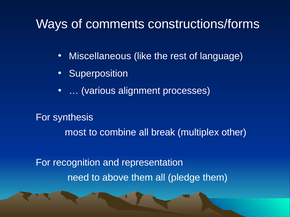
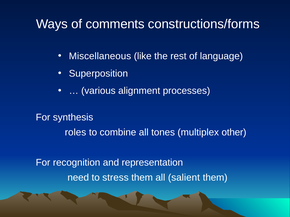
most: most -> roles (75, 133)
break: break -> tones (163, 133)
above: above -> stress (115, 178)
pledge: pledge -> salient (184, 178)
